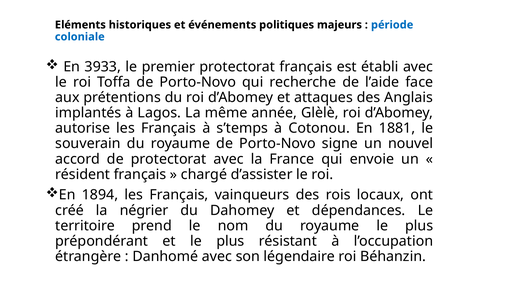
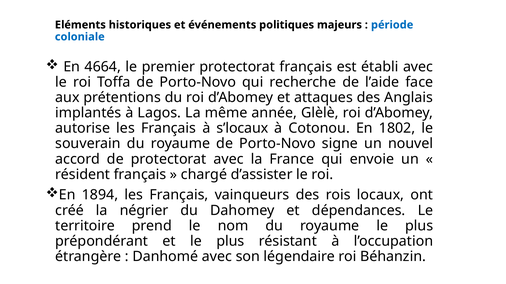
3933: 3933 -> 4664 (103, 67)
s’temps: s’temps -> s’locaux (242, 129)
1881: 1881 -> 1802 (397, 129)
